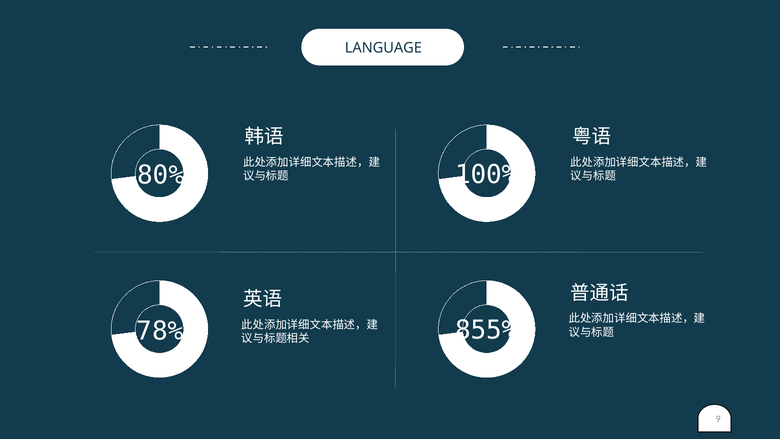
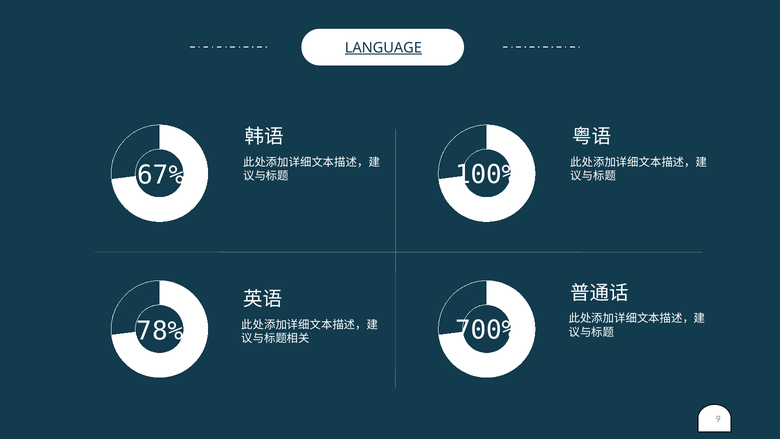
LANGUAGE underline: none -> present (383, 48)
80%: 80% -> 67% (161, 175)
855%: 855% -> 700% (486, 330)
